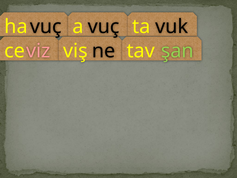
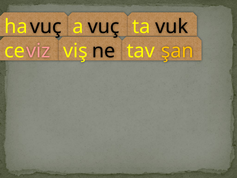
şan colour: light green -> yellow (177, 51)
